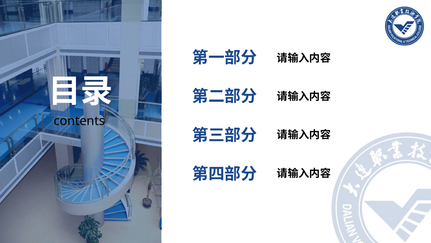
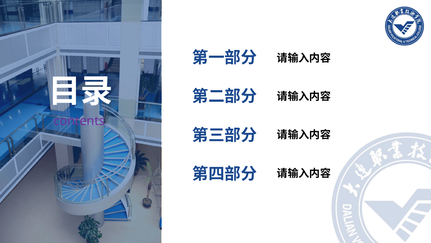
contents colour: black -> purple (79, 121)
